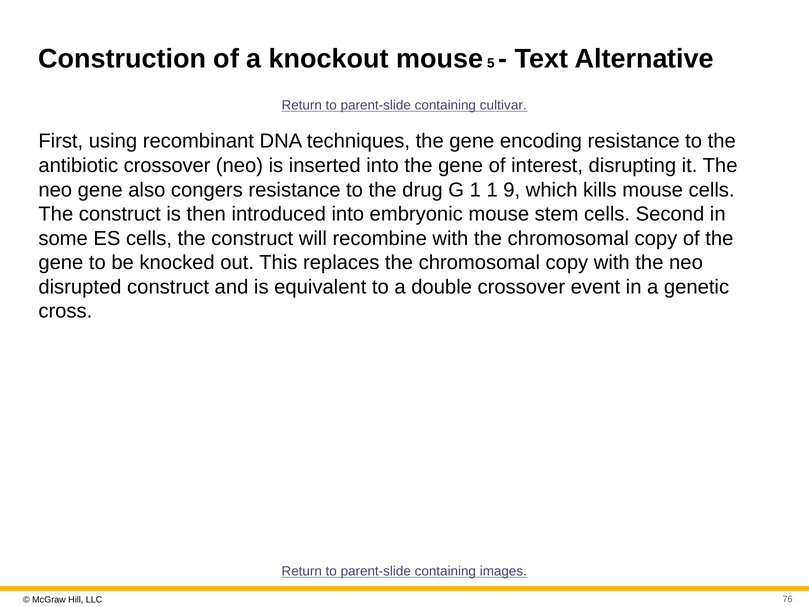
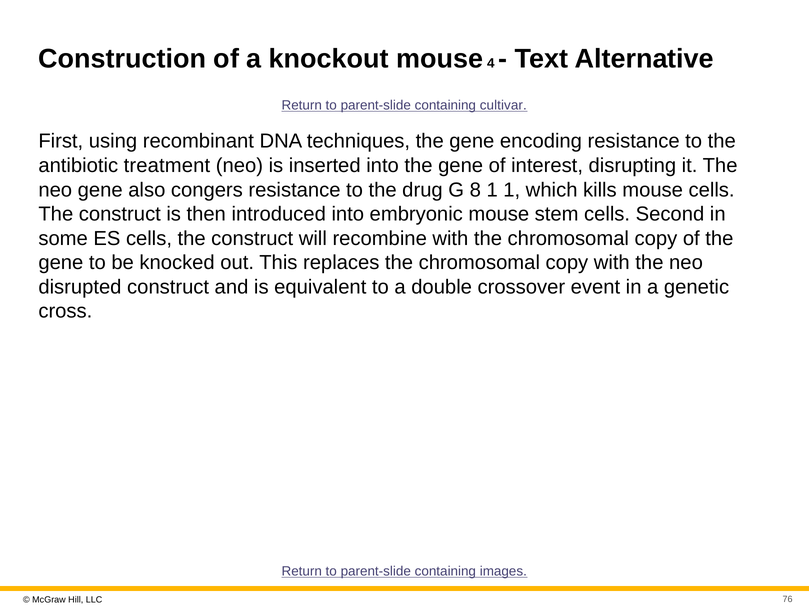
5: 5 -> 4 (491, 63)
antibiotic crossover: crossover -> treatment (167, 165)
G 1: 1 -> 8 (475, 190)
1 9: 9 -> 1 (512, 190)
